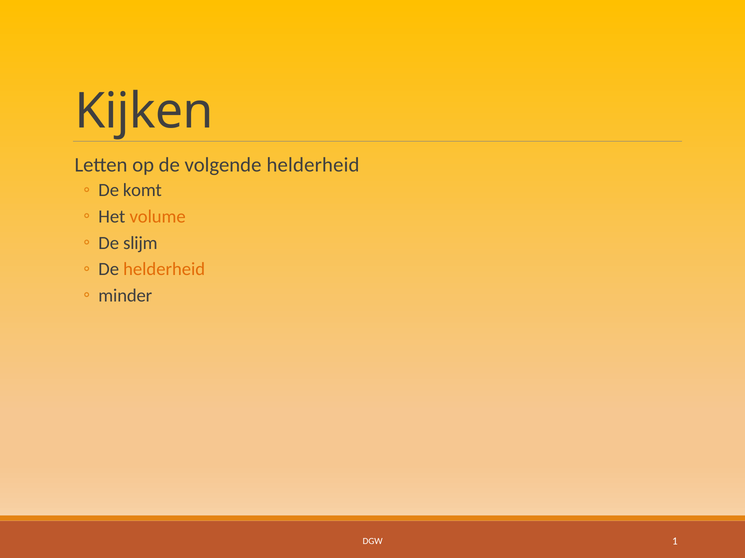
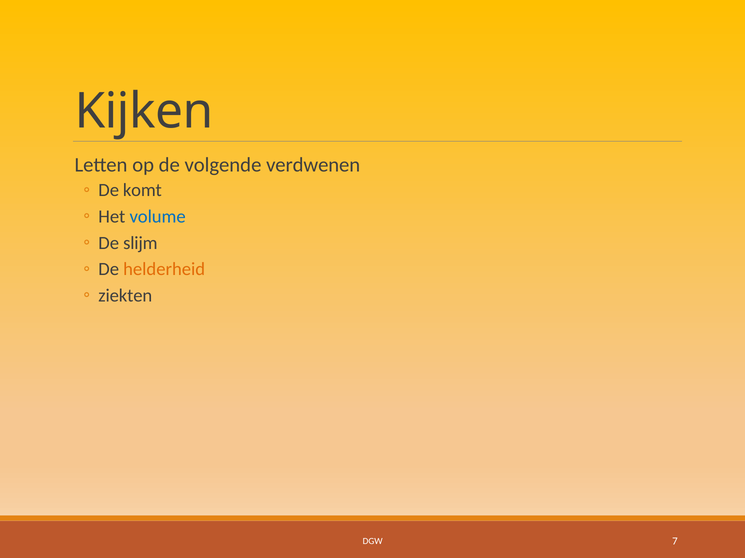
volgende helderheid: helderheid -> verdwenen (313, 165)
volume colour: orange -> blue (158, 217)
minder: minder -> ziekten (125, 296)
1: 1 -> 7 (675, 542)
